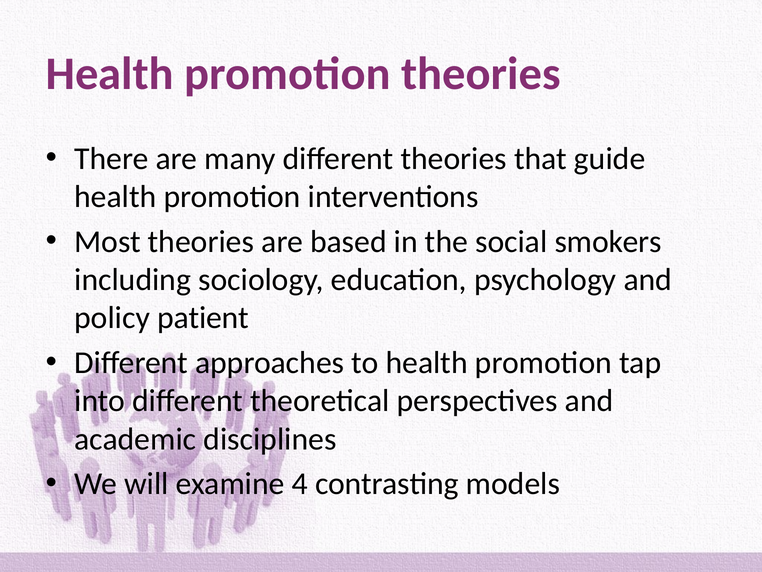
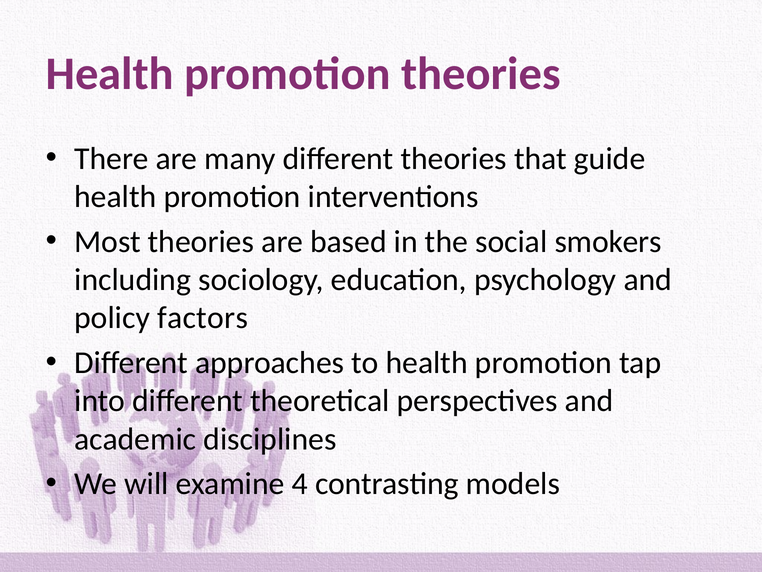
patient: patient -> factors (203, 318)
